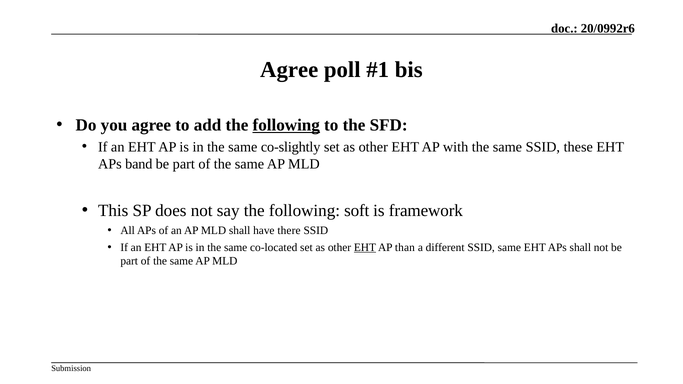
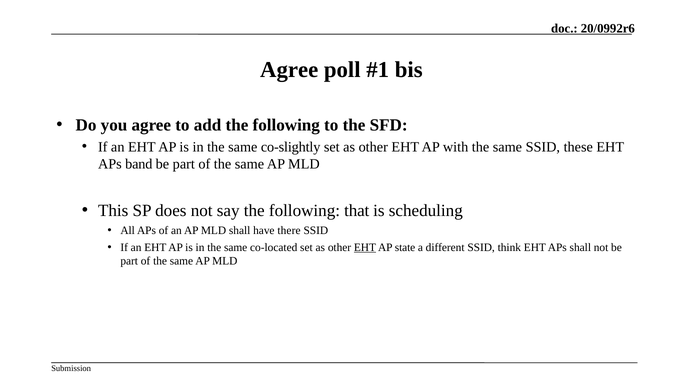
following underline: present -> none (286, 125)
soft: soft -> that (357, 211)
framework: framework -> scheduling (426, 211)
than: than -> state (405, 248)
SSID same: same -> think (509, 248)
